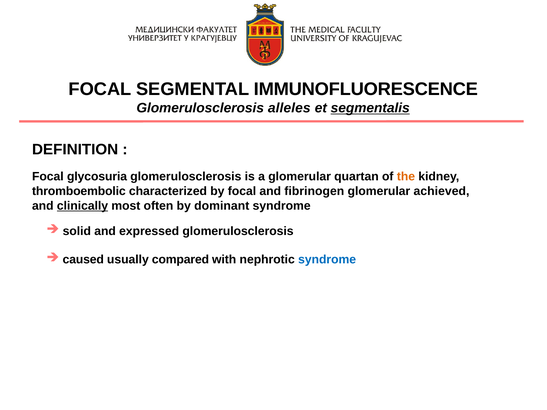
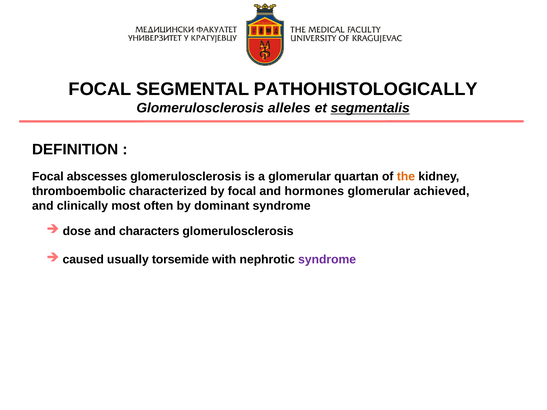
IMMUNOFLUORESCENCE: IMMUNOFLUORESCENCE -> PATHOHISTOLOGICALLY (366, 89)
glycosuria: glycosuria -> abscesses (97, 177)
fibrinogen: fibrinogen -> hormones (314, 191)
clinically underline: present -> none (82, 206)
solid: solid -> dose (77, 231)
expressed: expressed -> characters (149, 231)
compared: compared -> torsemide (180, 260)
syndrome colour: blue -> purple (327, 260)
